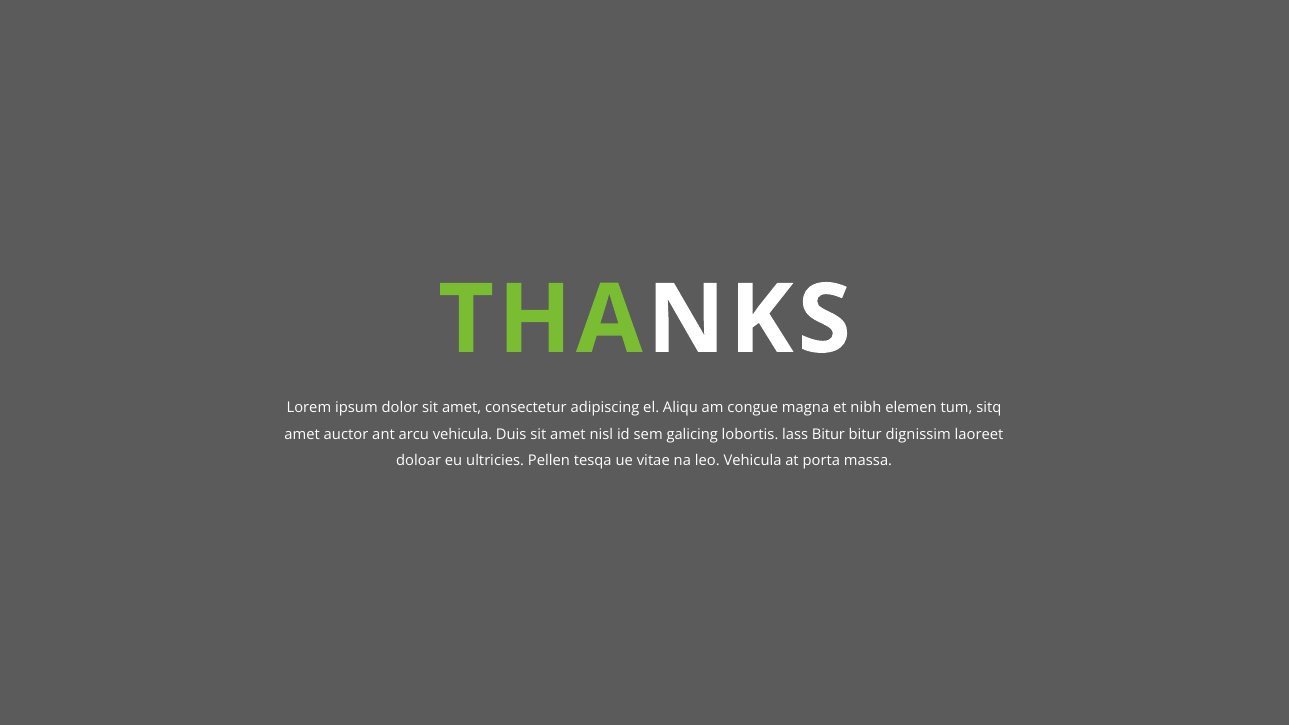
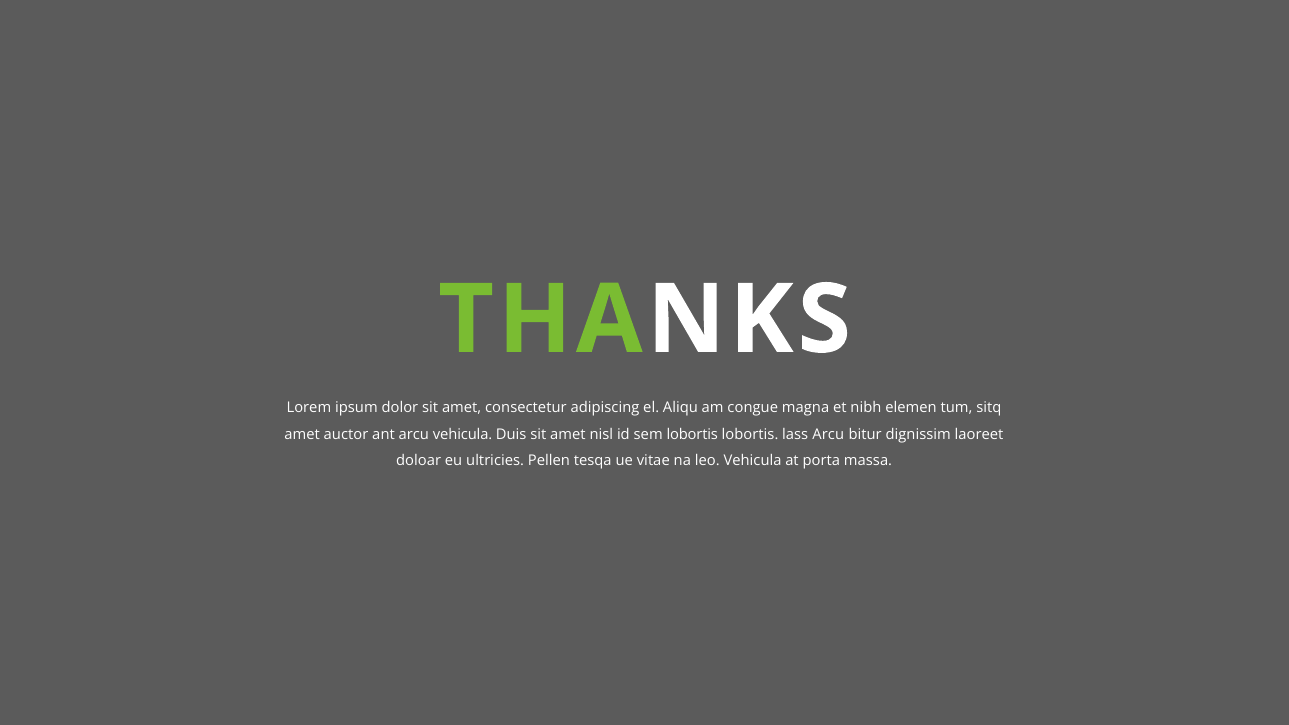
sem galicing: galicing -> lobortis (692, 434)
lass Bitur: Bitur -> Arcu (828, 434)
